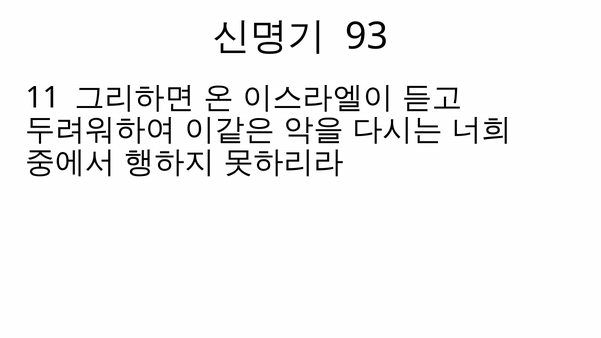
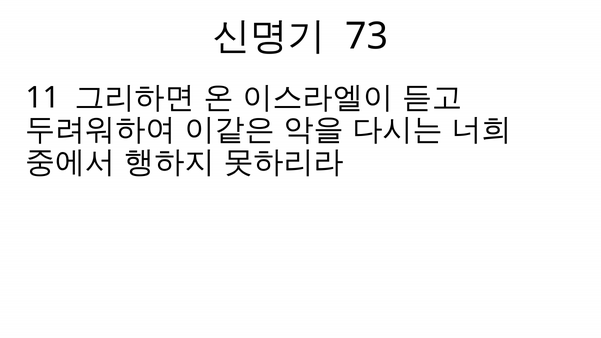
93: 93 -> 73 (367, 36)
